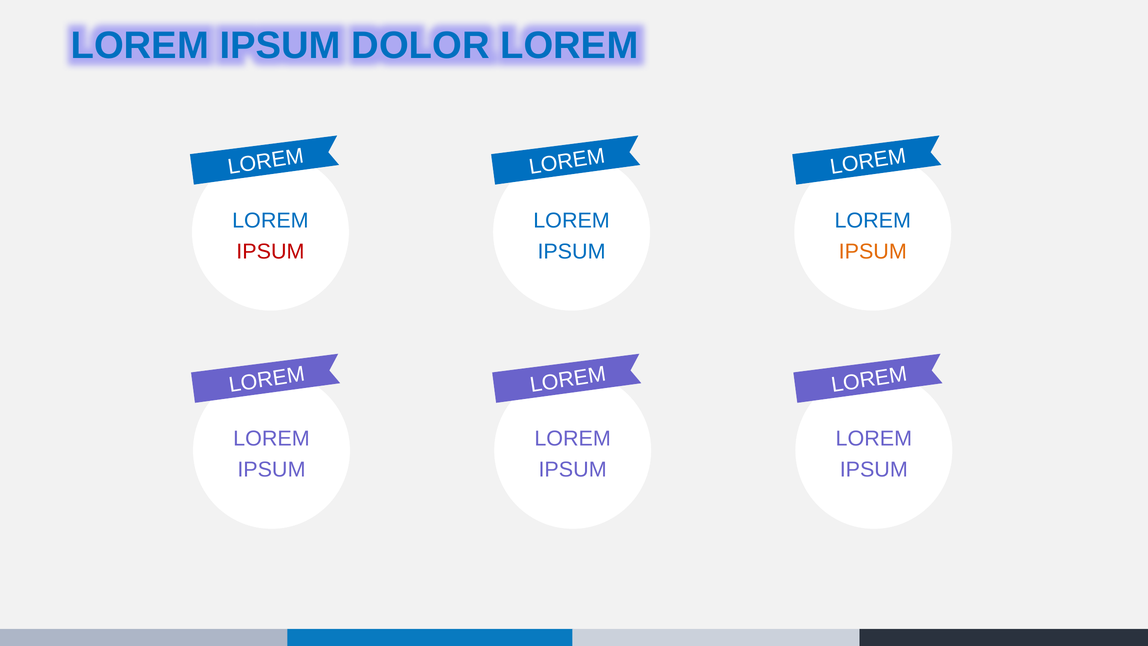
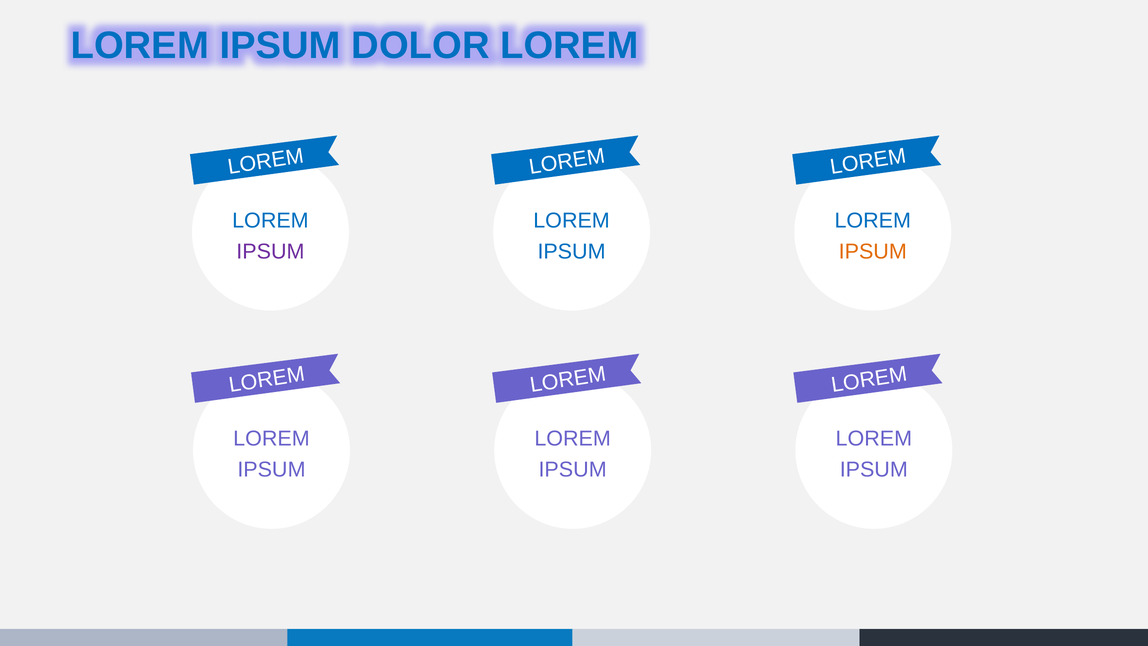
IPSUM colour: red -> purple (270, 252)
